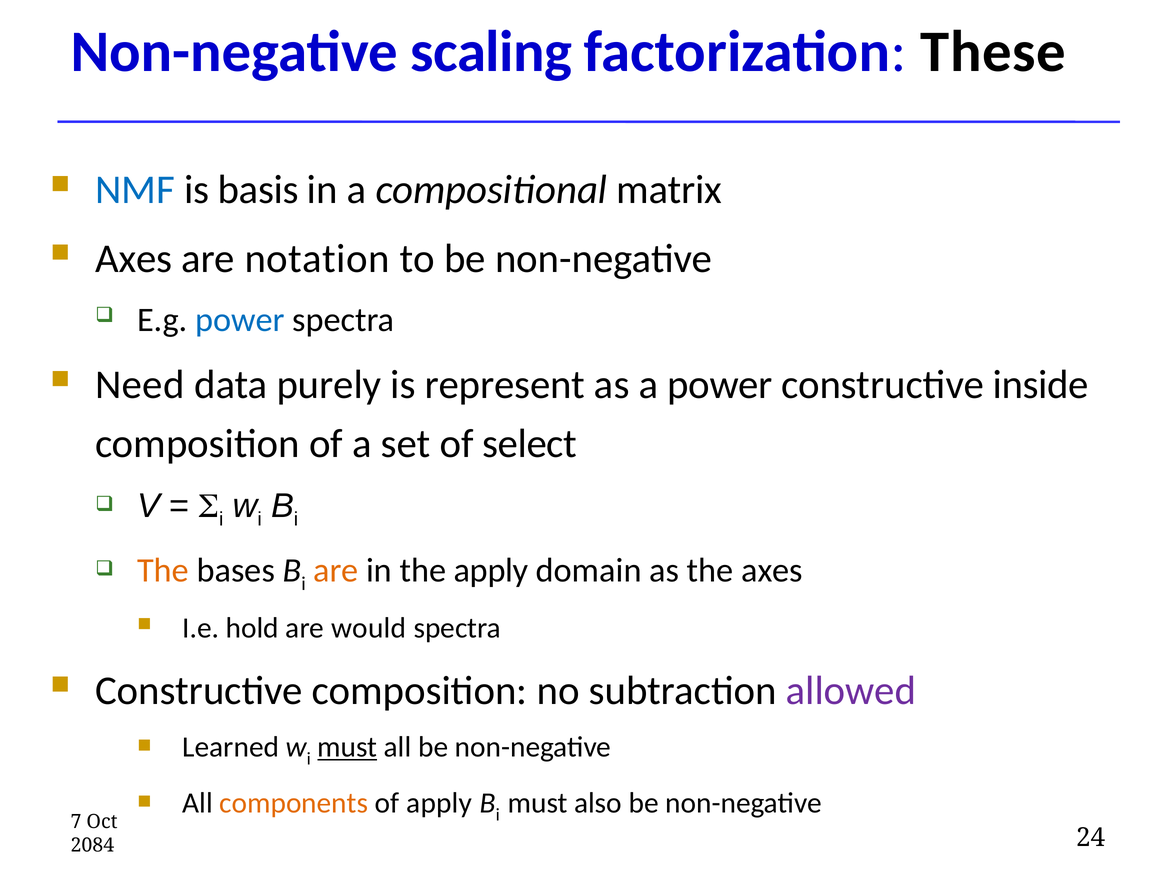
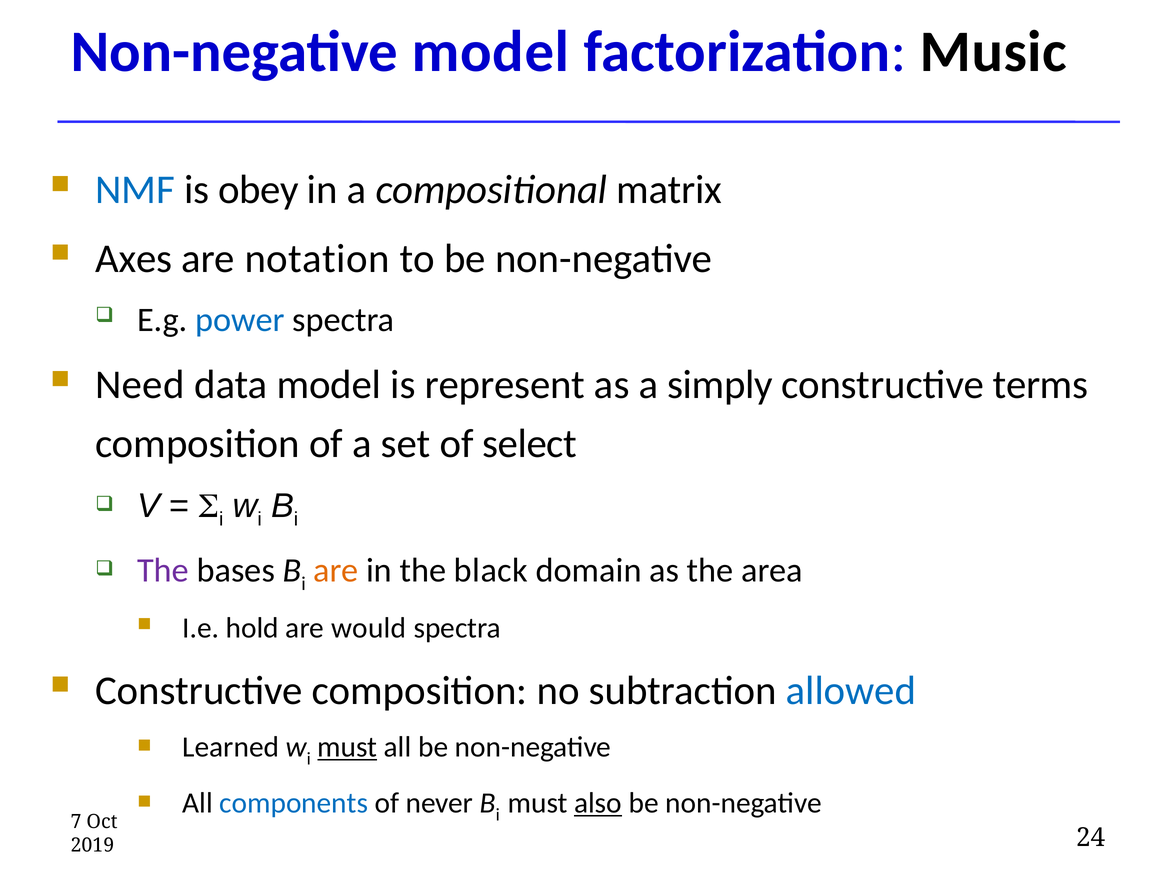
Non-negative scaling: scaling -> model (491, 52)
These: These -> Music (993, 52)
basis: basis -> obey (258, 190)
data purely: purely -> model (329, 385)
a power: power -> simply (720, 385)
inside: inside -> terms (1041, 385)
The colour: orange -> purple (163, 571)
the apply: apply -> black (491, 571)
the axes: axes -> area (772, 571)
allowed colour: purple -> blue (851, 691)
components colour: orange -> blue (294, 803)
of apply: apply -> never (439, 803)
also underline: none -> present (598, 803)
2084: 2084 -> 2019 (92, 845)
